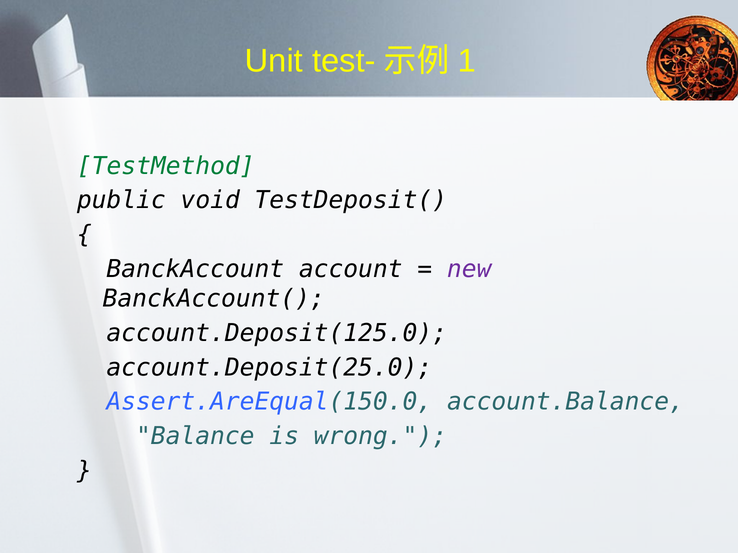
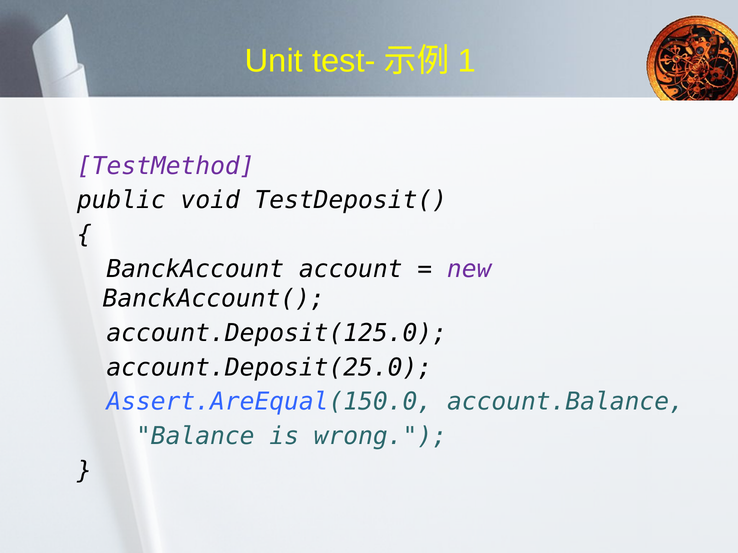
TestMethod colour: green -> purple (166, 166)
